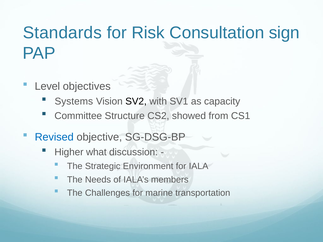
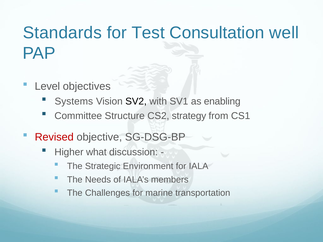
Risk: Risk -> Test (148, 33)
sign: sign -> well (284, 33)
capacity: capacity -> enabling (222, 101)
showed: showed -> strategy (189, 116)
Revised colour: blue -> red (54, 137)
